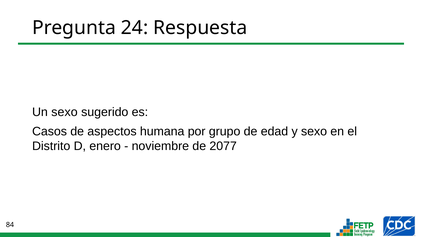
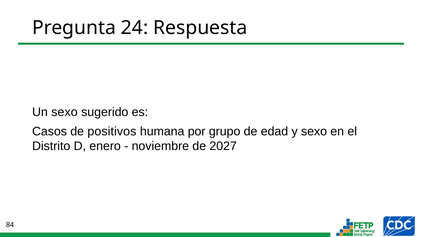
aspectos: aspectos -> positivos (112, 132)
2077: 2077 -> 2027 (223, 146)
